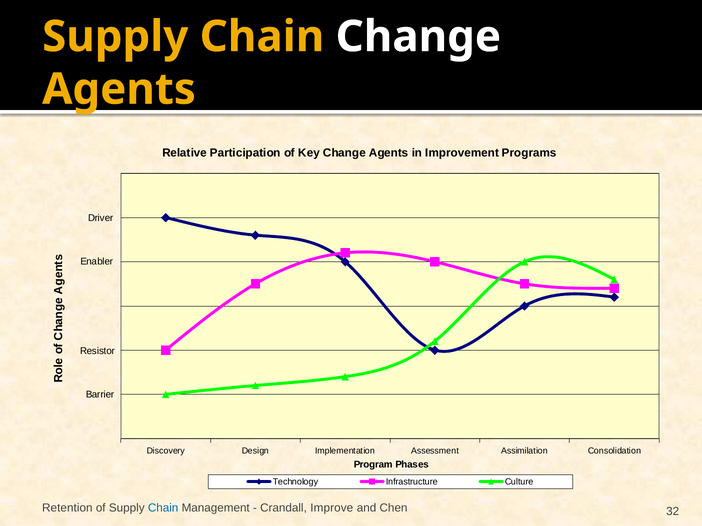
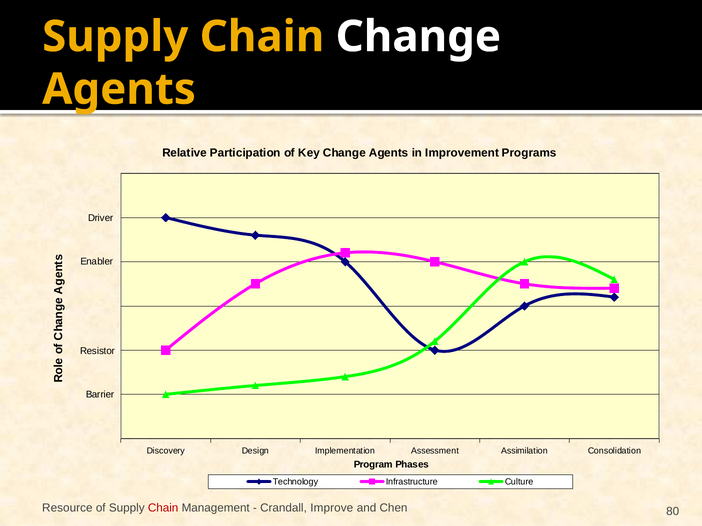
Retention: Retention -> Resource (67, 509)
Chain colour: blue -> red (163, 509)
32: 32 -> 80 (673, 512)
